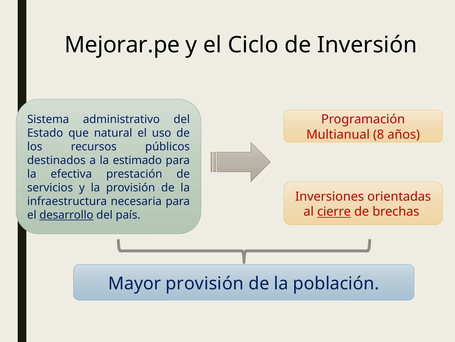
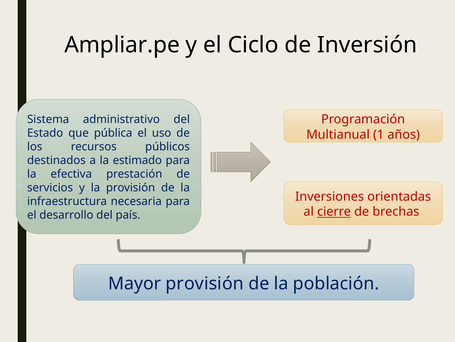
Mejorar.pe: Mejorar.pe -> Ampliar.pe (122, 45)
natural: natural -> pública (113, 133)
8: 8 -> 1 (379, 134)
desarrollo underline: present -> none (66, 215)
